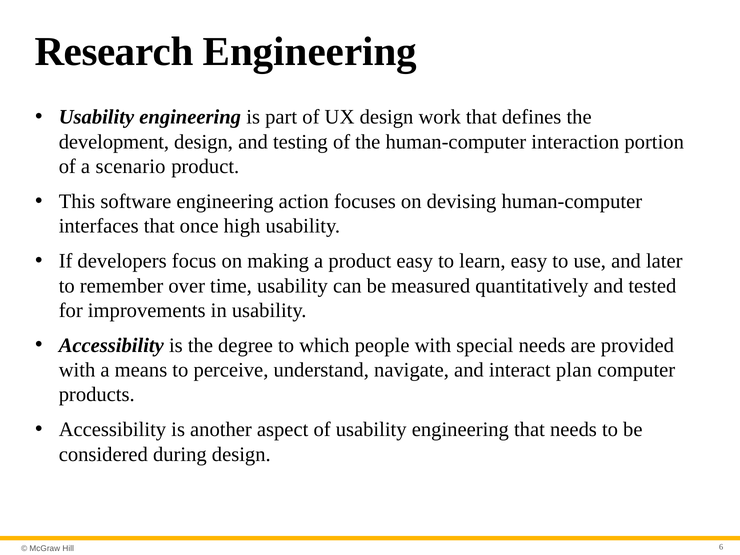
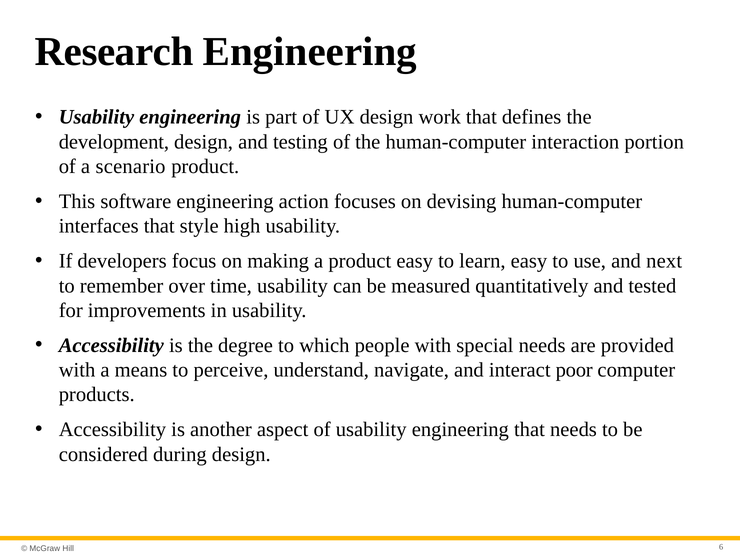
once: once -> style (199, 226)
later: later -> next (664, 261)
plan: plan -> poor (574, 370)
